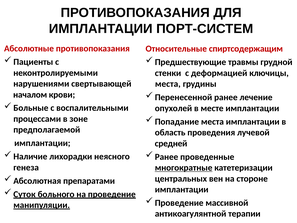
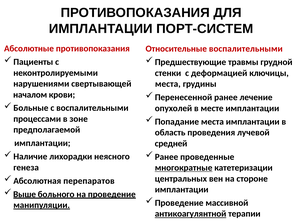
Относительные спиртсодержащим: спиртсодержащим -> воспалительными (246, 49)
препаратами: препаратами -> перепаратов (89, 181)
Суток: Суток -> Выше (25, 194)
антикоагулянтной underline: none -> present (191, 214)
